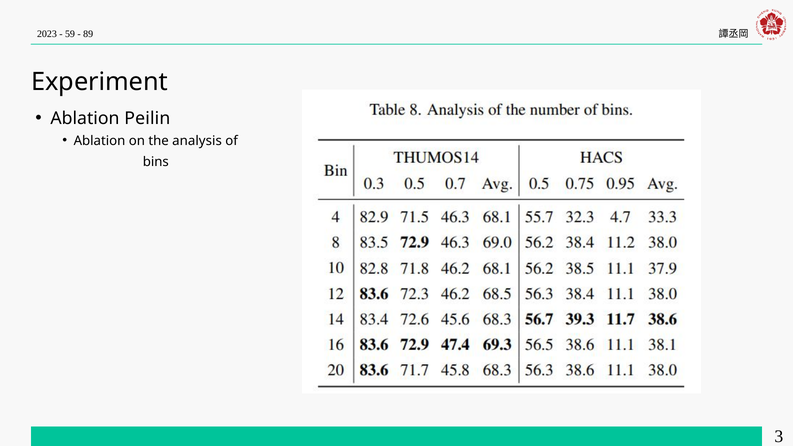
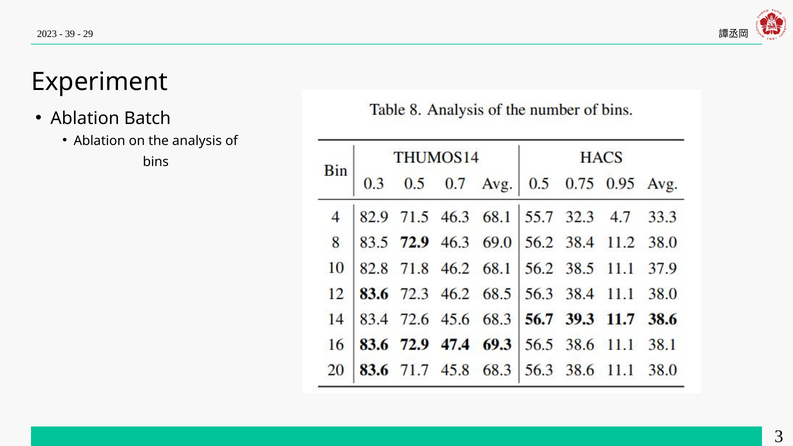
59: 59 -> 39 (70, 34)
89: 89 -> 29 (88, 34)
Peilin: Peilin -> Batch (147, 118)
